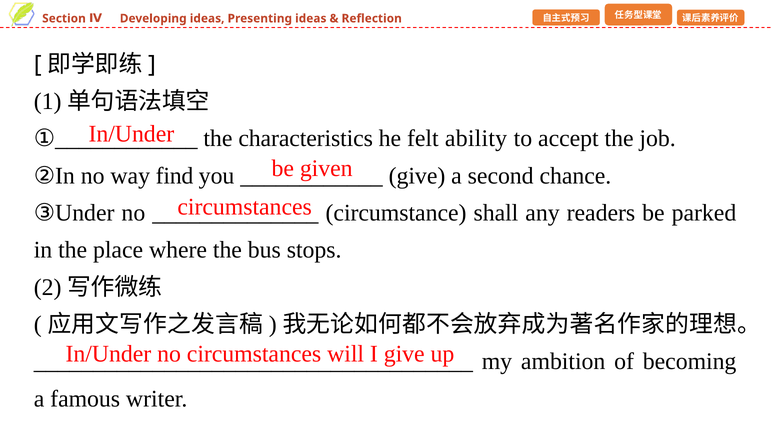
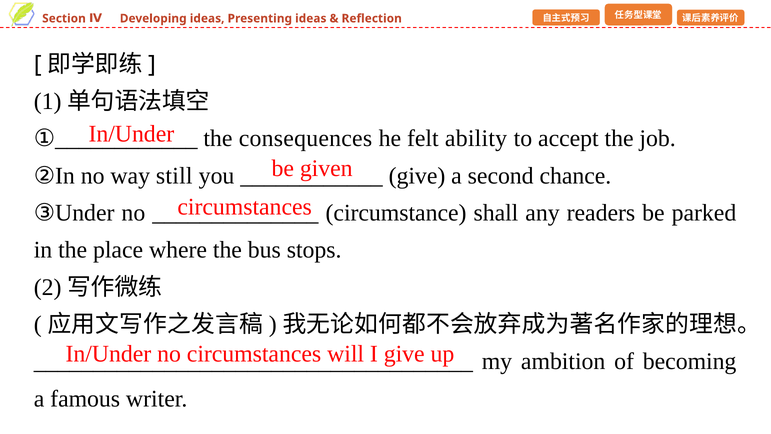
characteristics: characteristics -> consequences (305, 139)
find: find -> still (174, 176)
